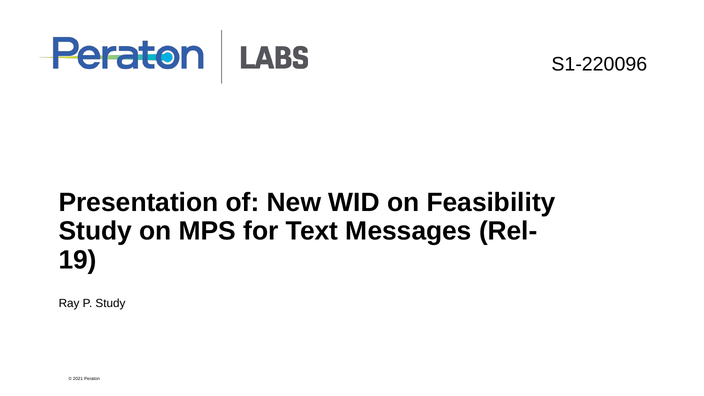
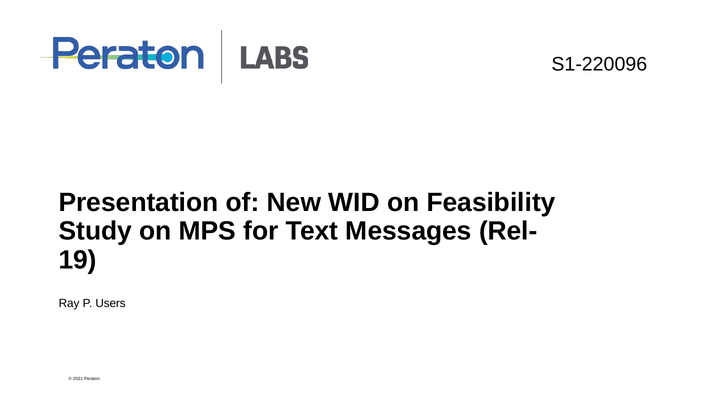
P Study: Study -> Users (111, 303)
